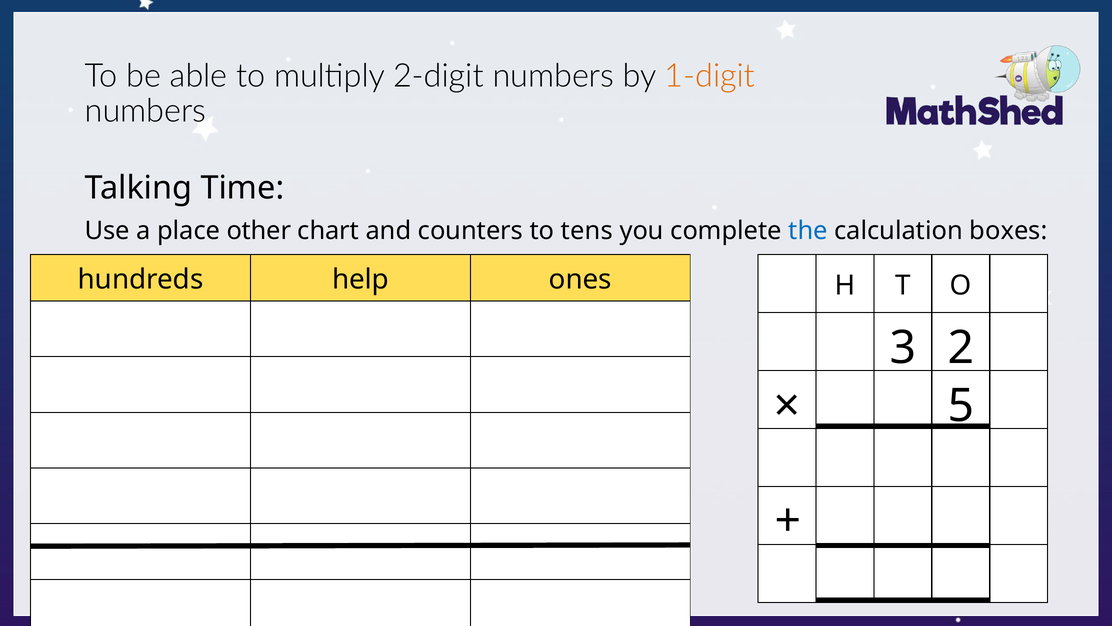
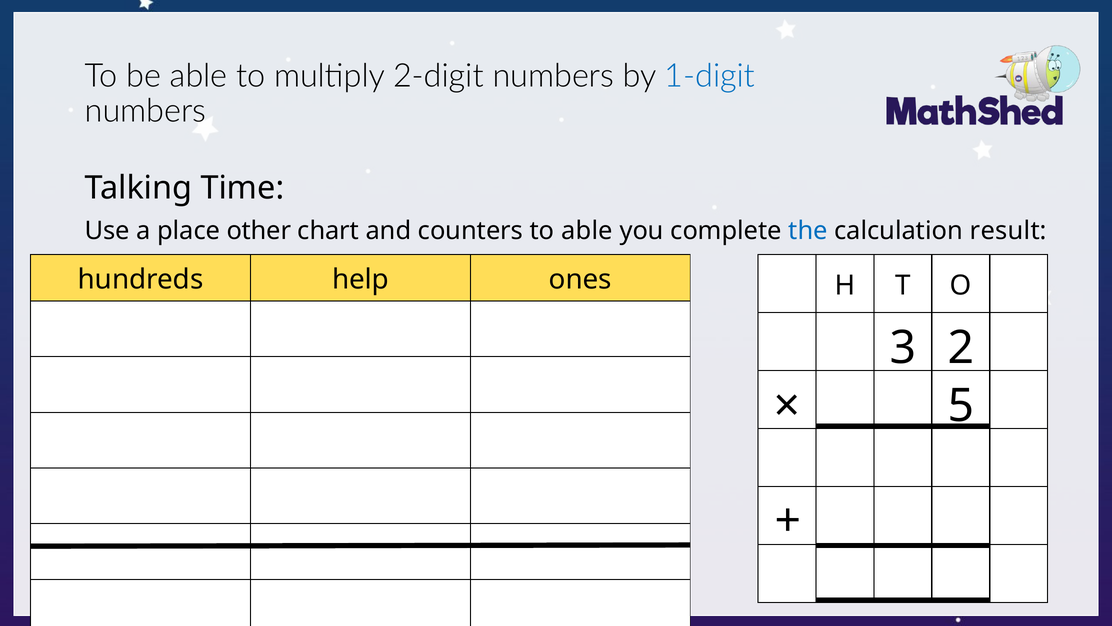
1-digit colour: orange -> blue (710, 76)
to tens: tens -> able (587, 231)
boxes: boxes -> result (1008, 231)
